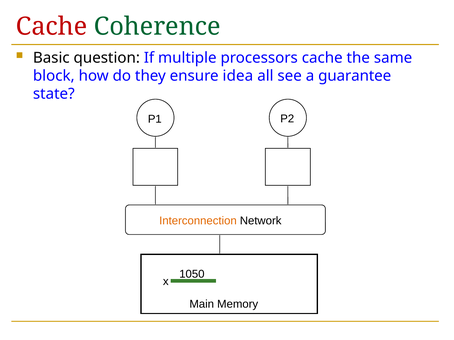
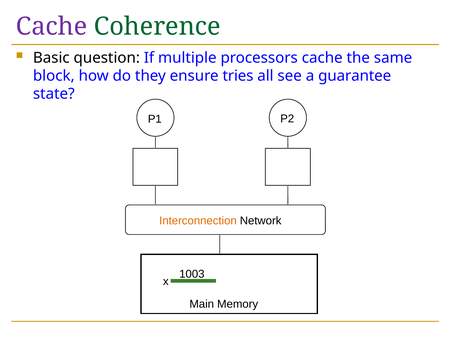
Cache colour: red -> purple (52, 27)
idea: idea -> tries (238, 76)
1050: 1050 -> 1003 (192, 274)
